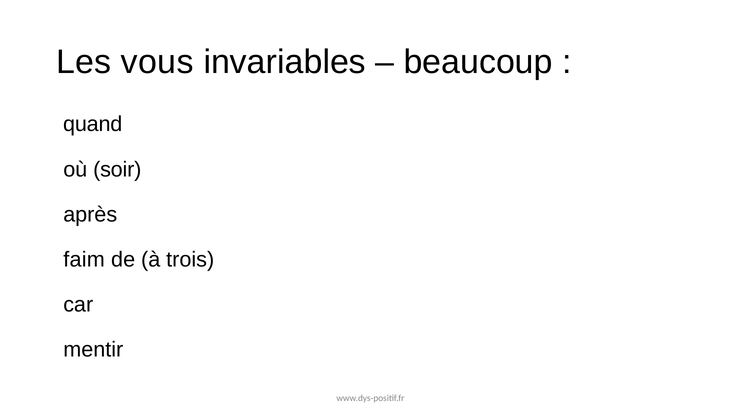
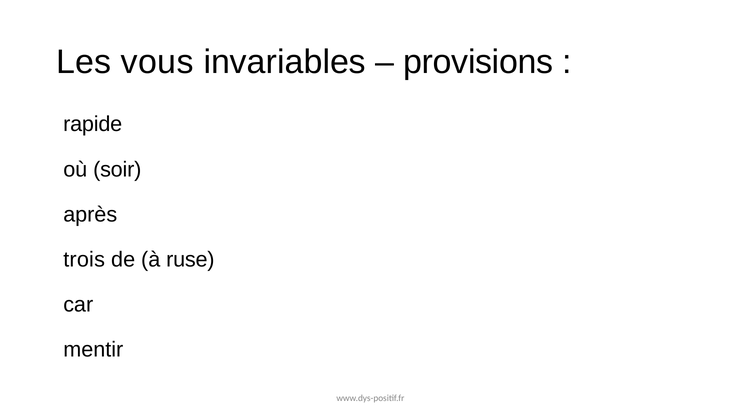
beaucoup: beaucoup -> provisions (478, 62)
quand: quand -> rapide (93, 124)
faim: faim -> trois (84, 259)
trois: trois -> ruse (190, 259)
